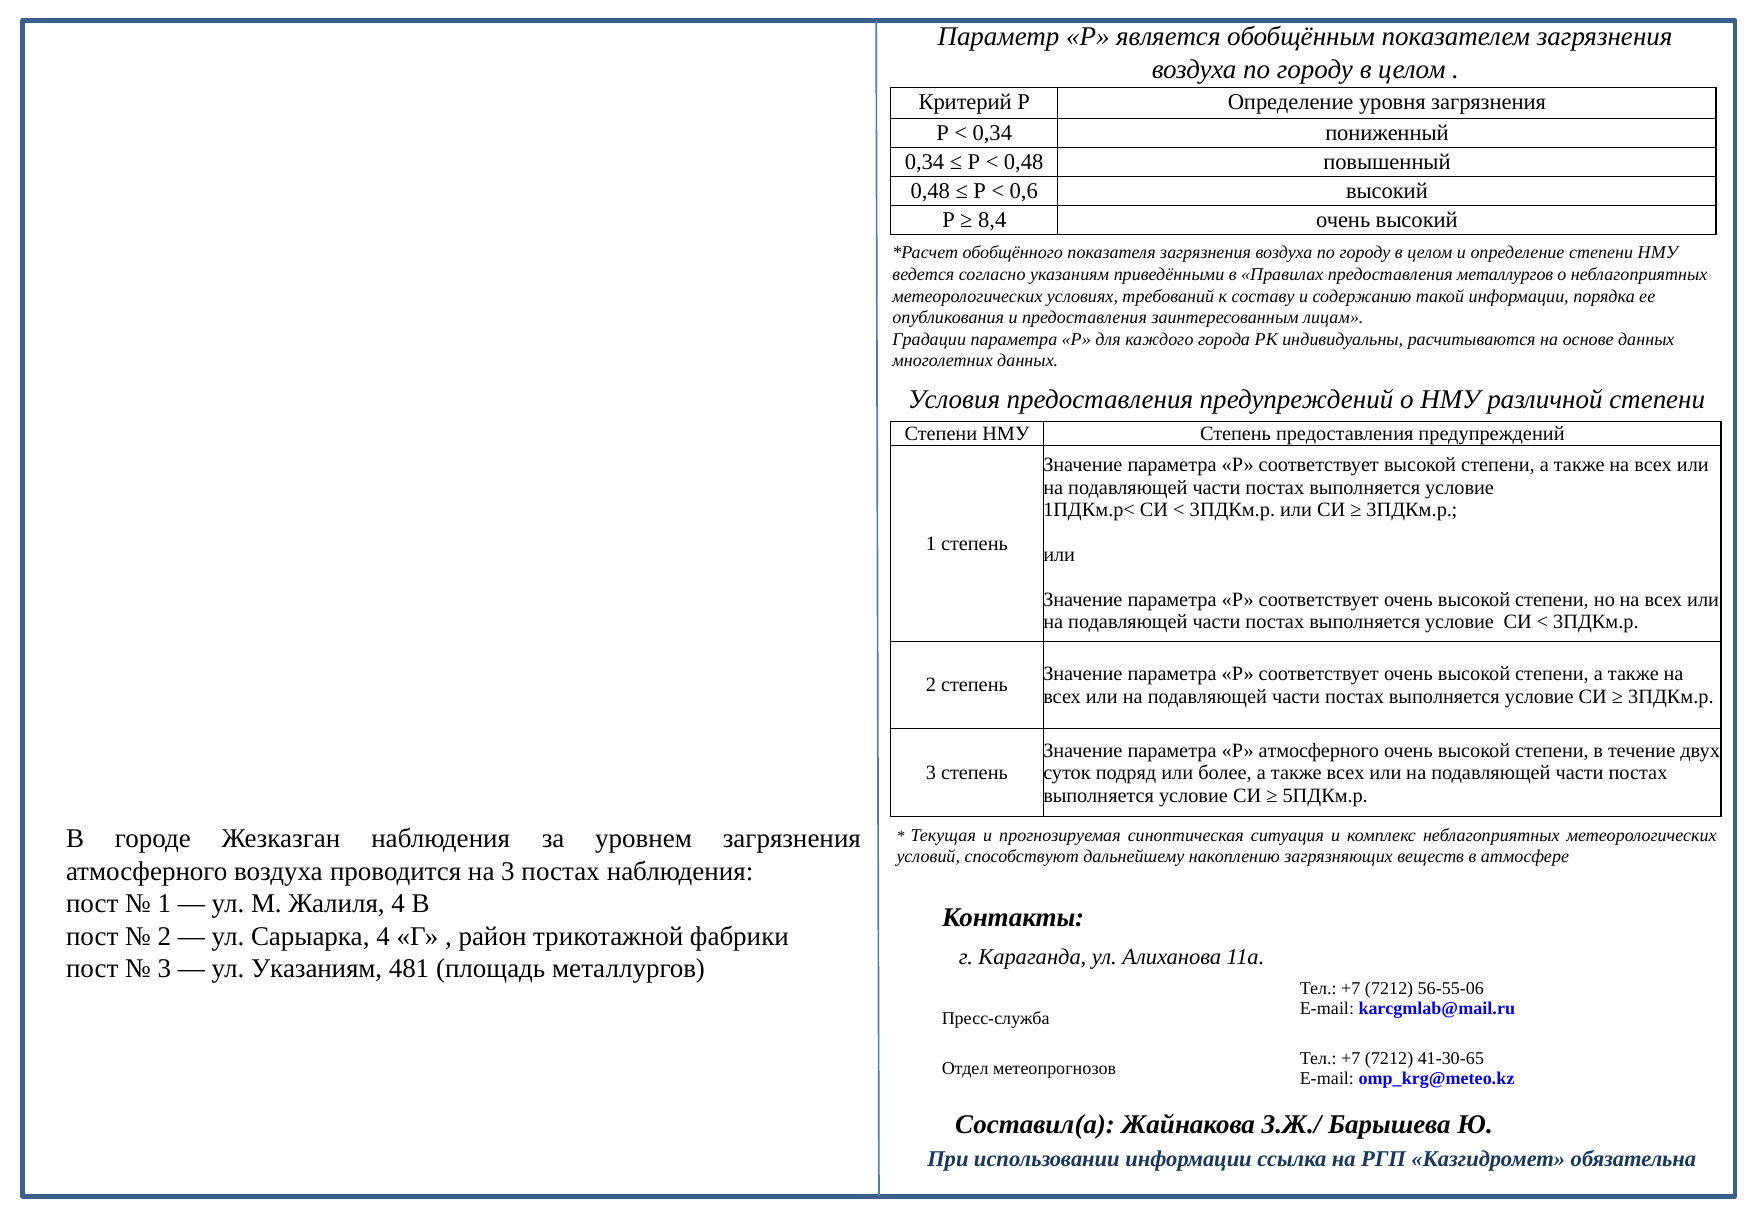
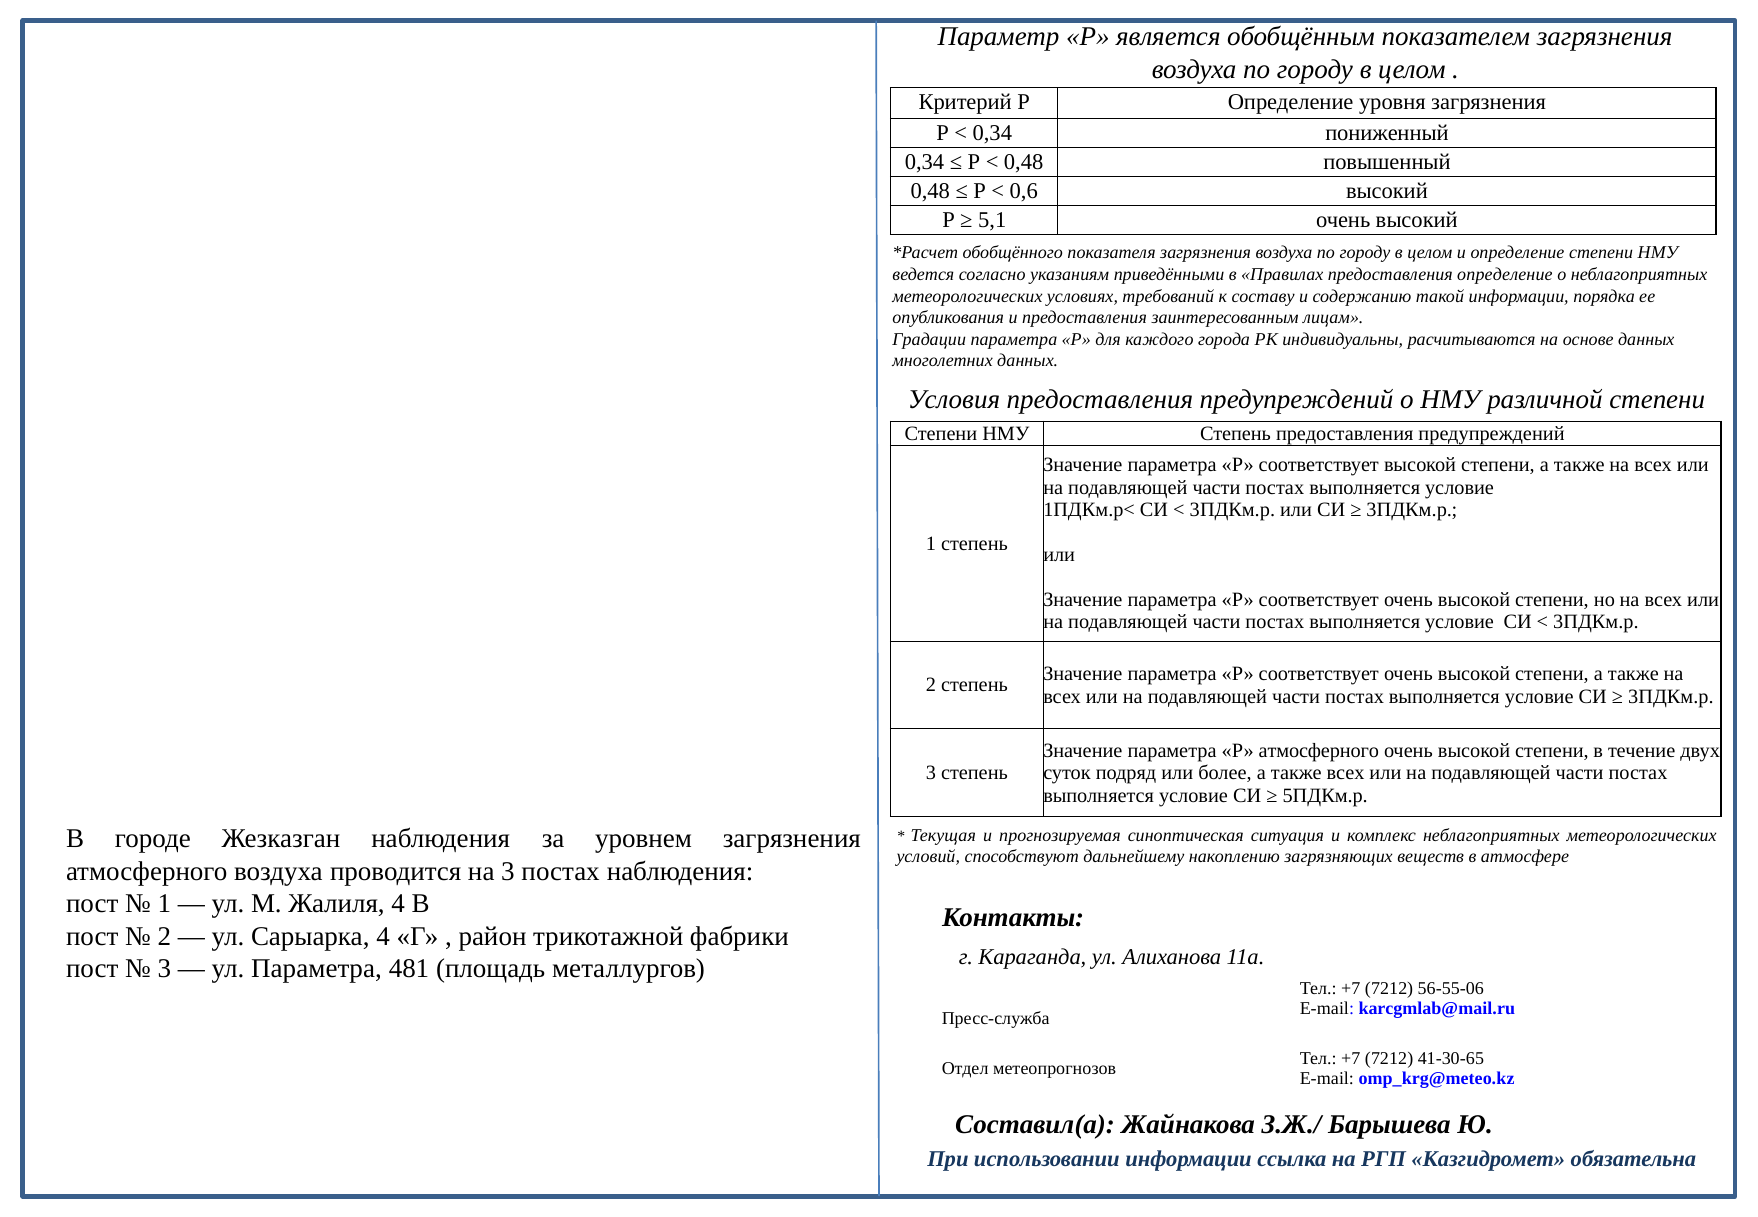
8,4: 8,4 -> 5,1 (992, 220)
предоставления металлургов: металлургов -> определение (1505, 275)
ул Указаниям: Указаниям -> Параметра (316, 969)
